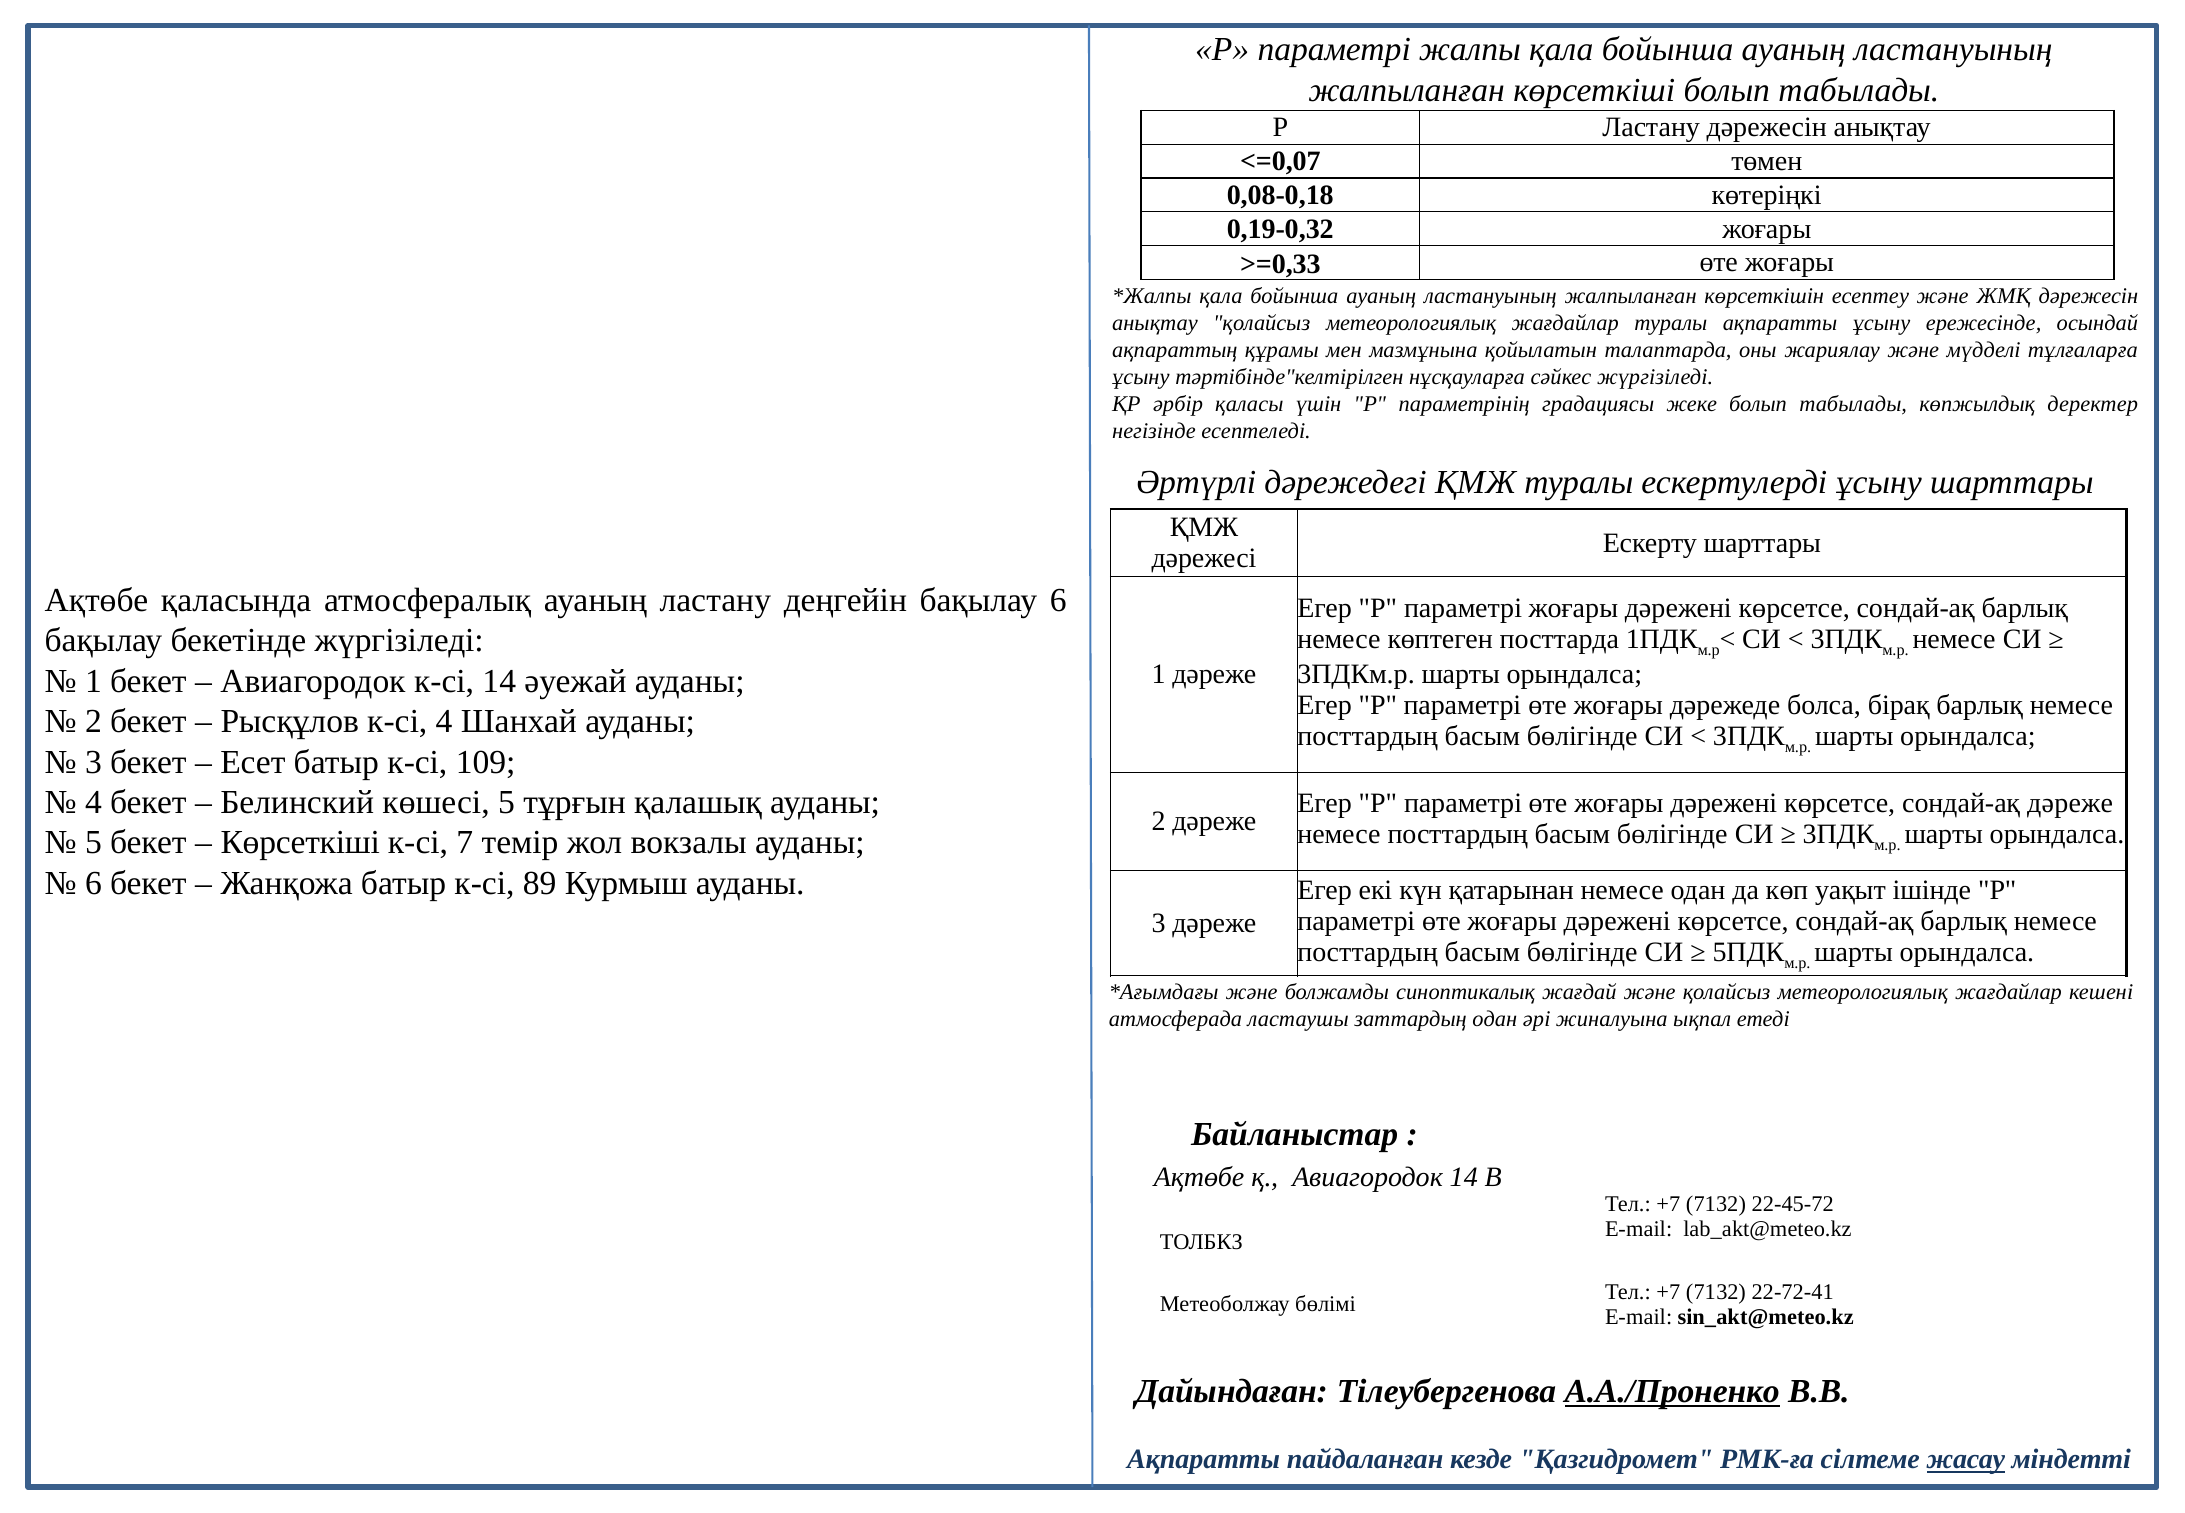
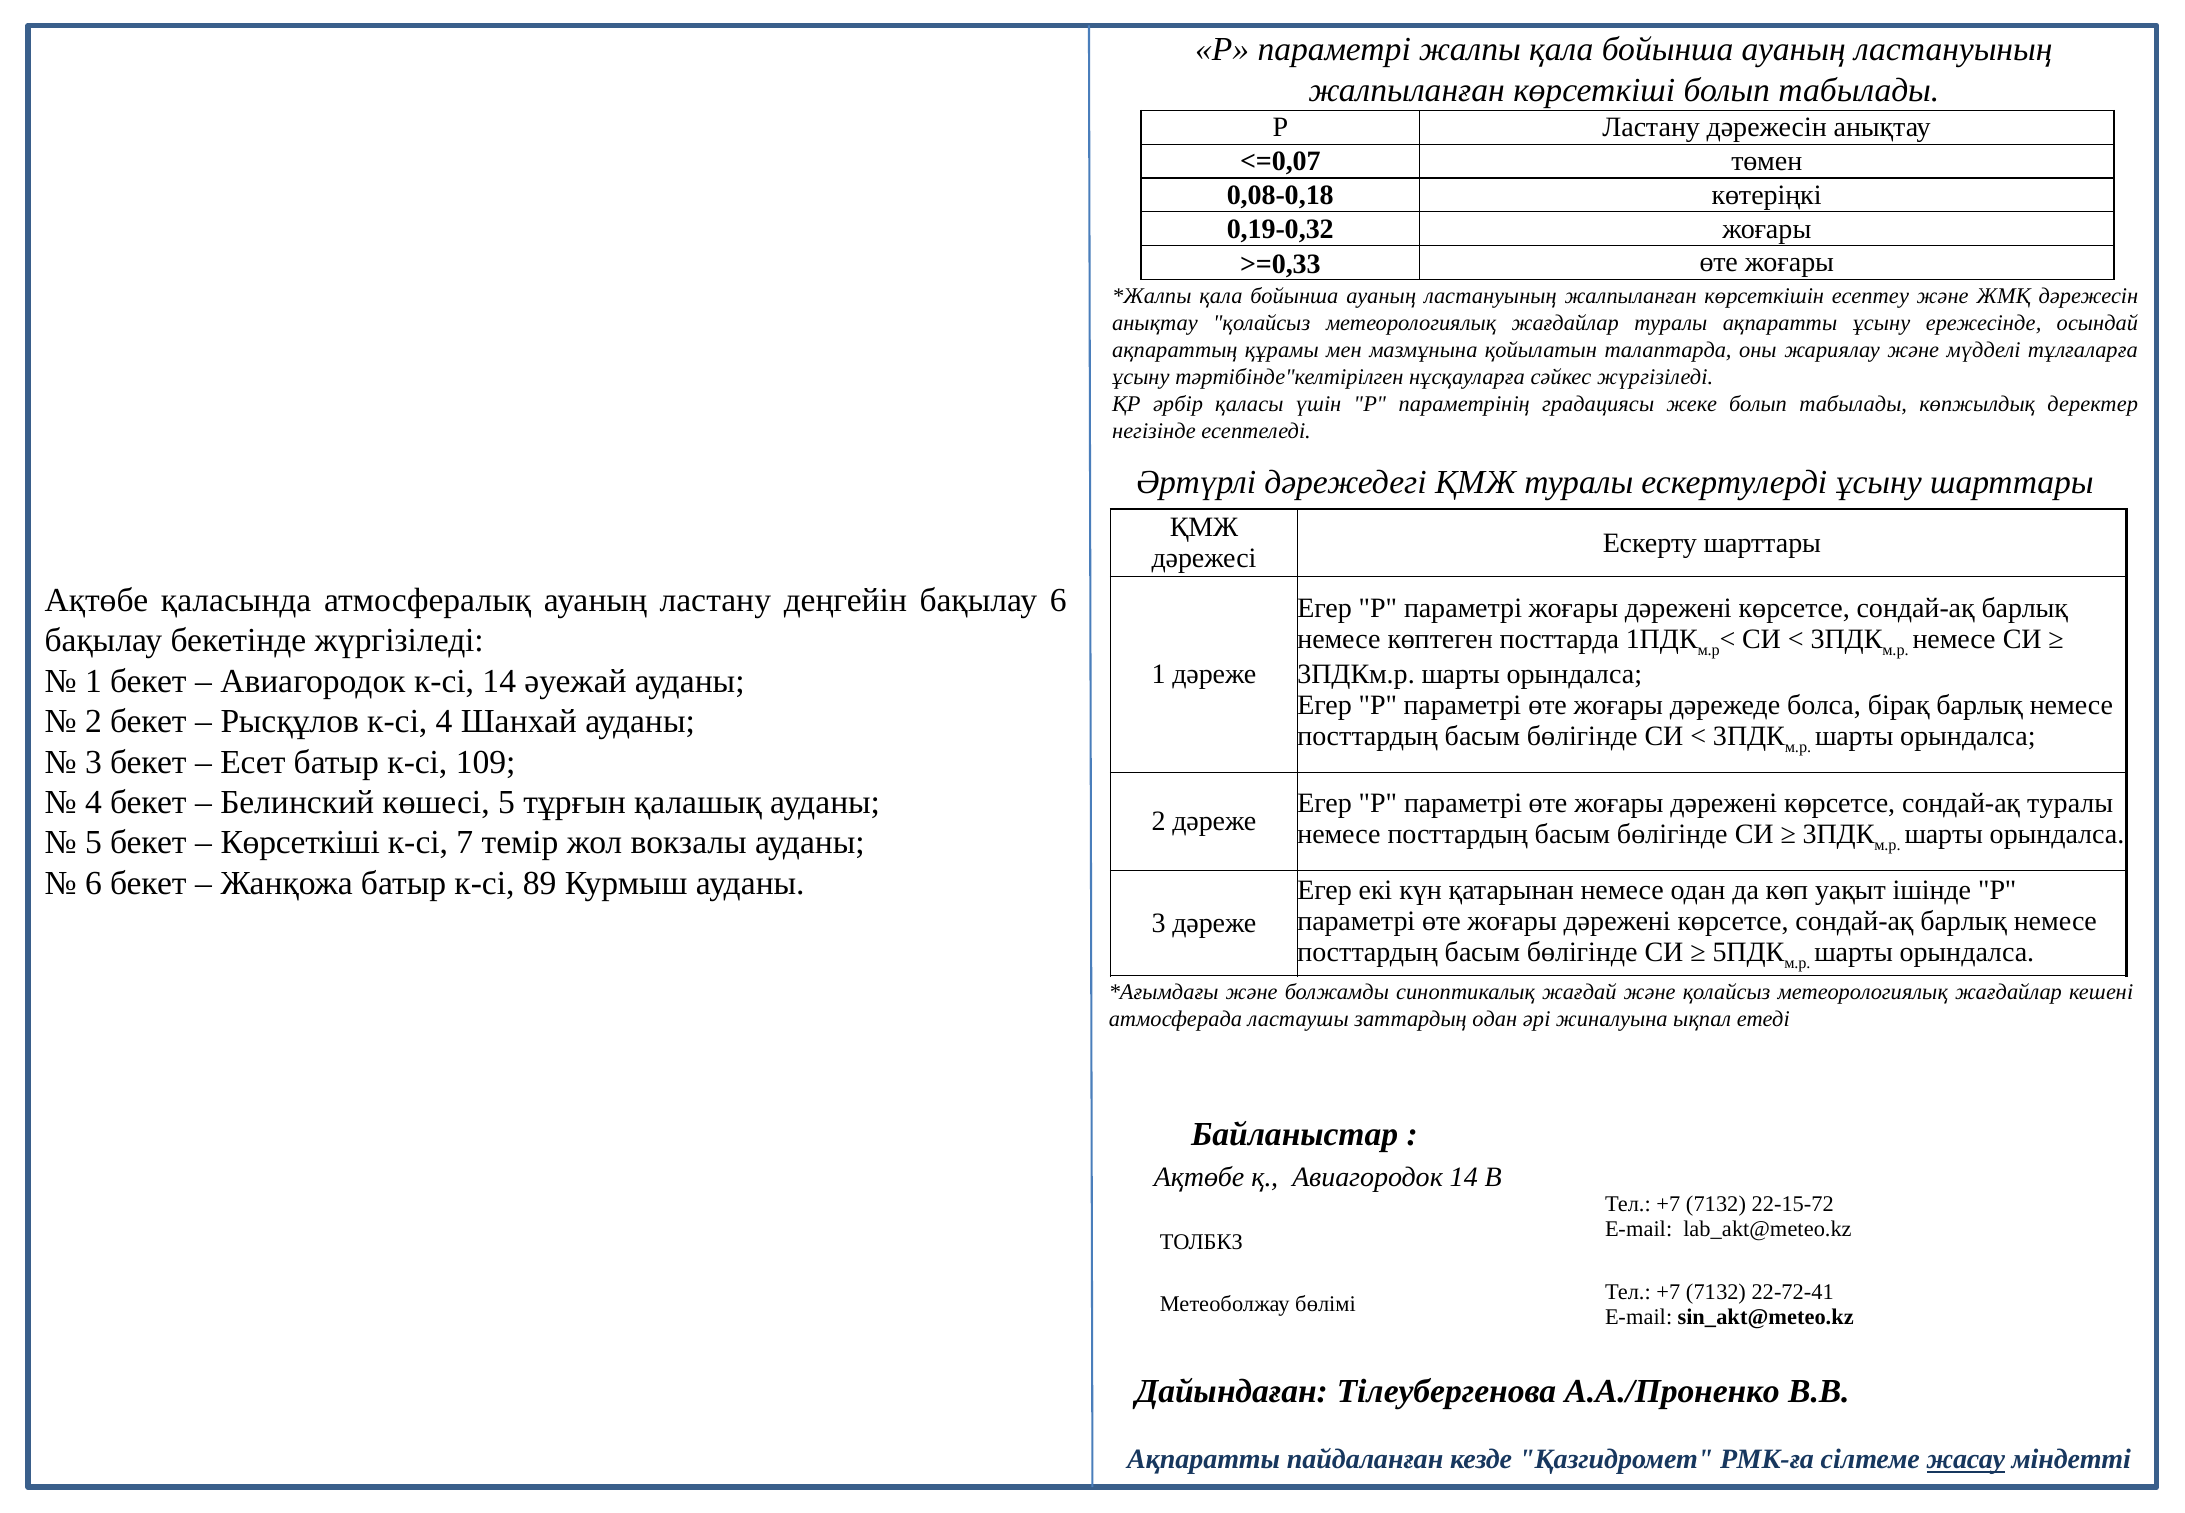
сондай-ақ дәреже: дәреже -> туралы (2070, 803)
22-45-72: 22-45-72 -> 22-15-72 (1793, 1204)
А.А./Проненко underline: present -> none (1672, 1392)
